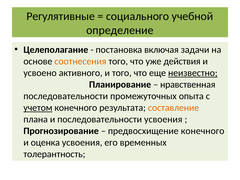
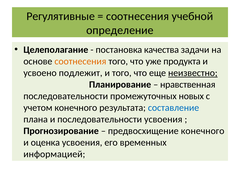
социального: социального -> соотнесения (138, 16)
включая: включая -> качества (161, 50)
действия: действия -> продукта (182, 61)
активного: активного -> подлежит (81, 73)
опыта: опыта -> новых (191, 96)
учетом underline: present -> none (38, 108)
составление colour: orange -> blue (173, 108)
толерантность: толерантность -> информацией (54, 154)
